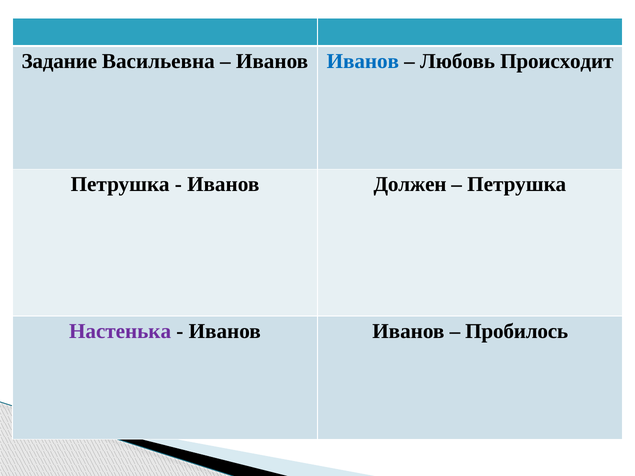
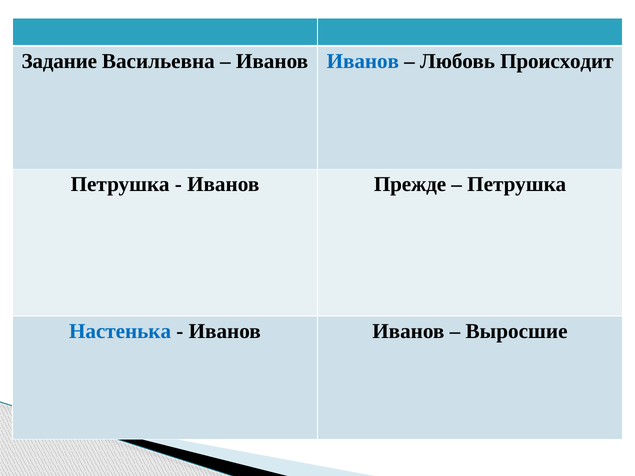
Должен: Должен -> Прежде (410, 184)
Настенька colour: purple -> blue (120, 331)
Пробилось: Пробилось -> Выросшие (517, 331)
